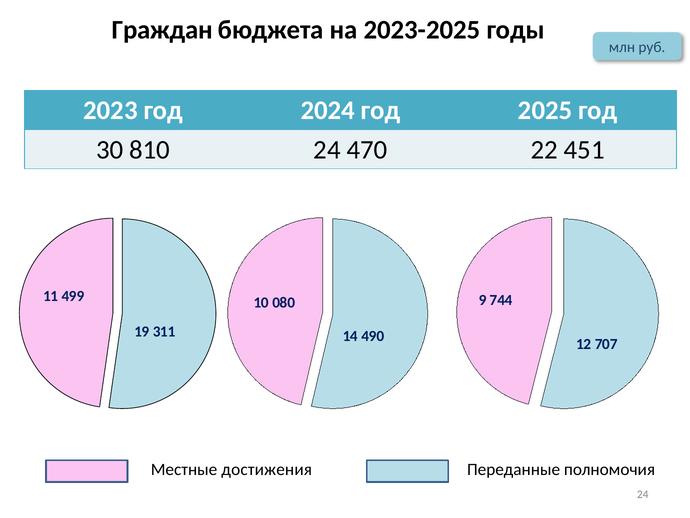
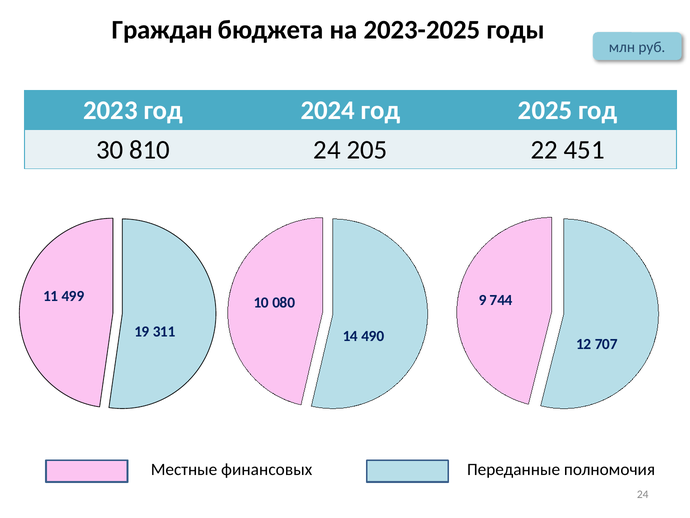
470: 470 -> 205 (367, 150)
достижения: достижения -> финансовых (267, 469)
